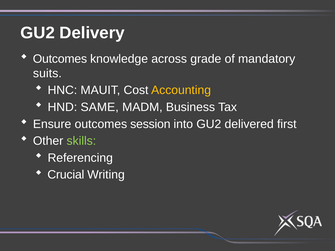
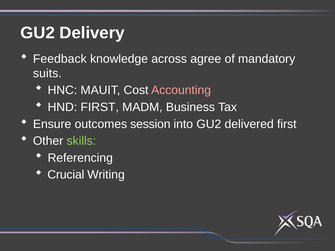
Outcomes: Outcomes -> Feedback (60, 59)
grade: grade -> agree (206, 59)
Accounting colour: yellow -> pink (181, 90)
HND SAME: SAME -> FIRST (100, 107)
